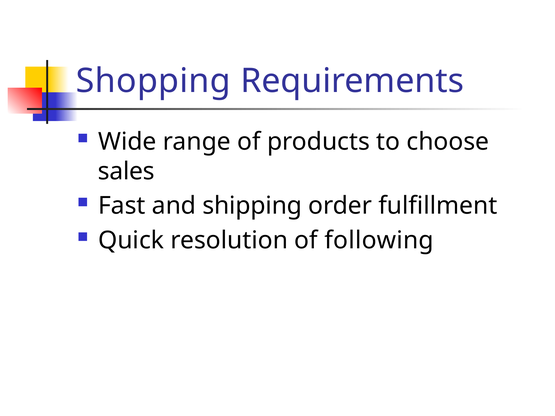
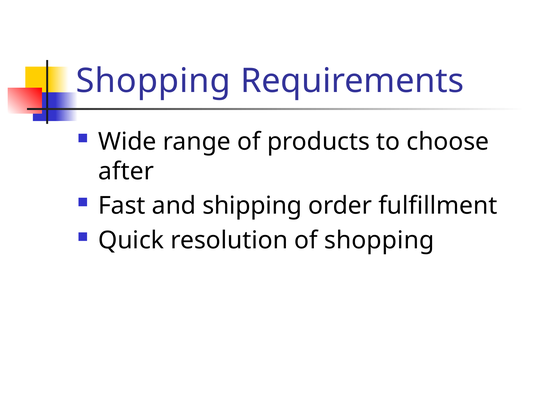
sales: sales -> after (126, 171)
of following: following -> shopping (379, 240)
